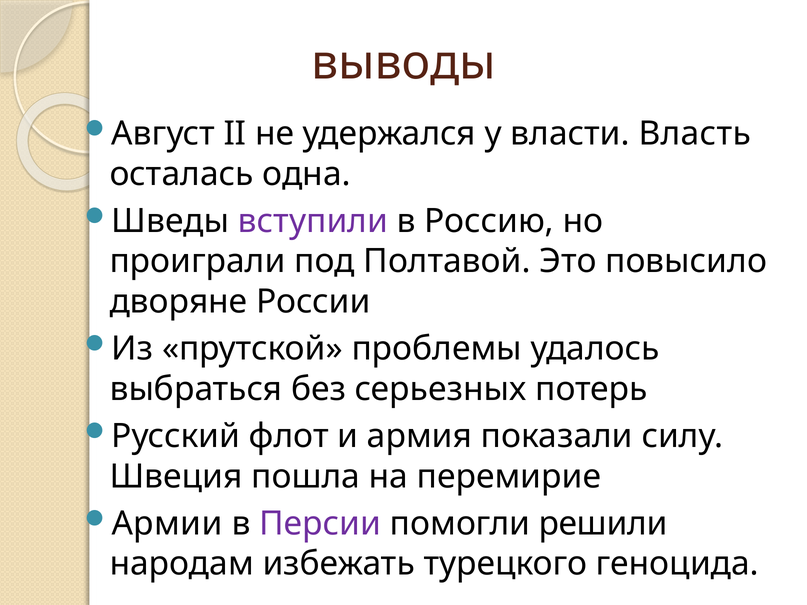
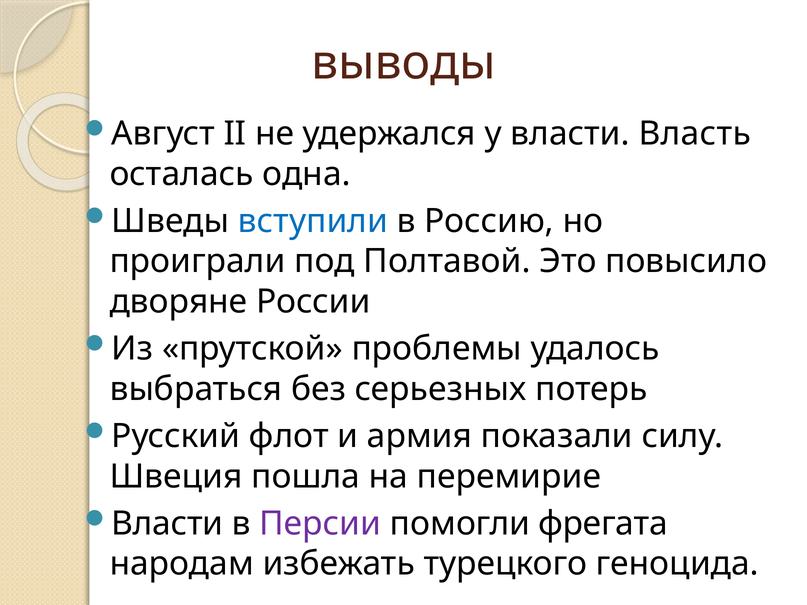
вступили colour: purple -> blue (313, 221)
Армии: Армии -> Власти (167, 524)
решили: решили -> фрегата (603, 524)
